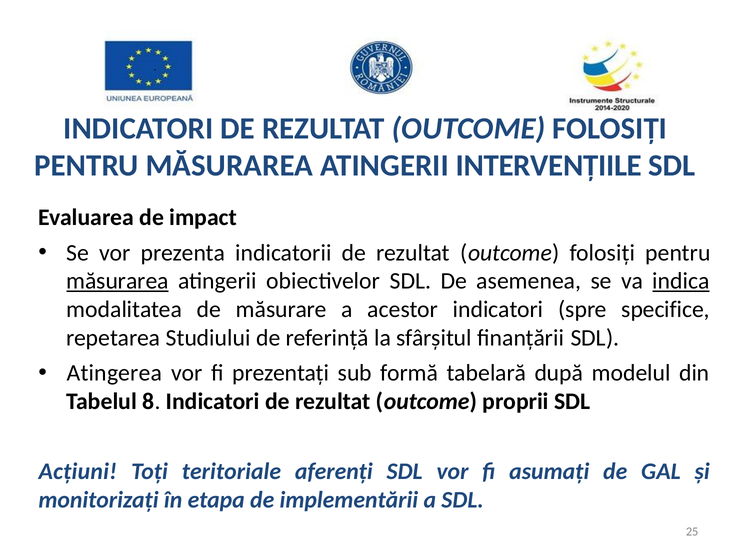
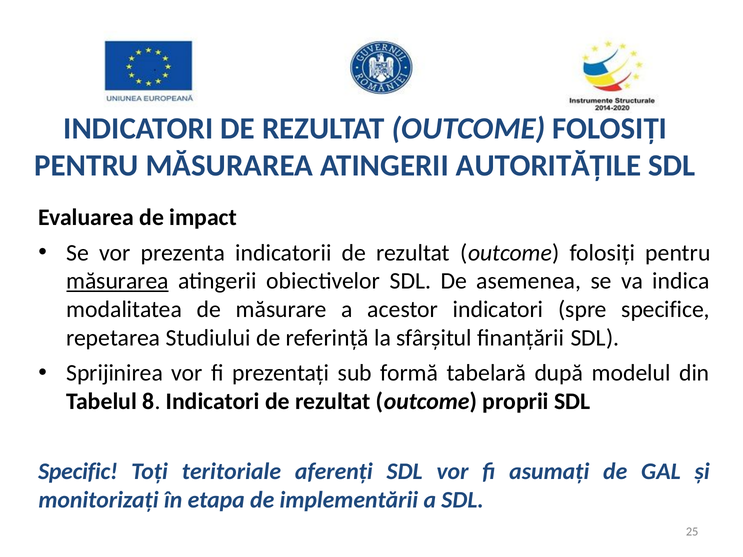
INTERVENȚIILE: INTERVENȚIILE -> AUTORITĂȚILE (549, 166)
indica underline: present -> none (681, 281)
Atingerea: Atingerea -> Sprijinirea (115, 373)
Acțiuni: Acțiuni -> Specific (78, 472)
